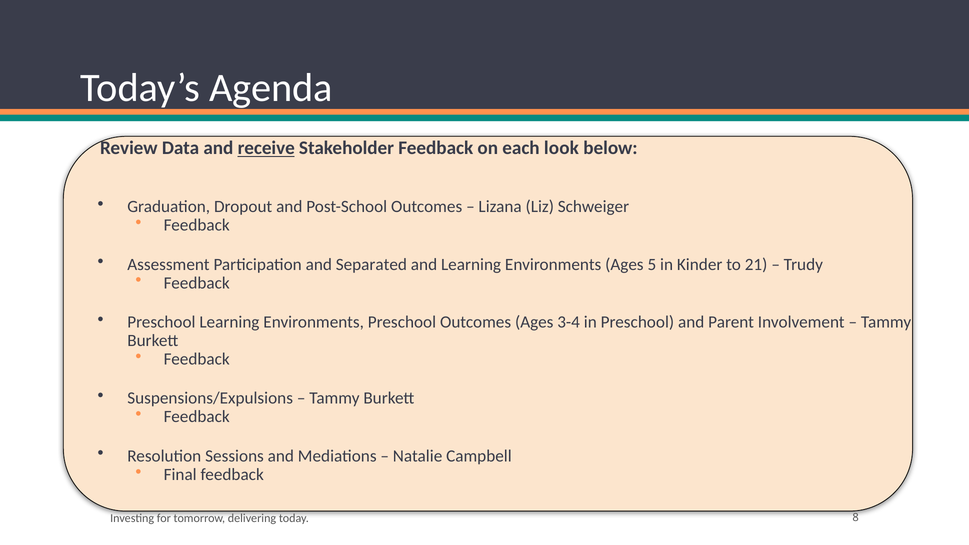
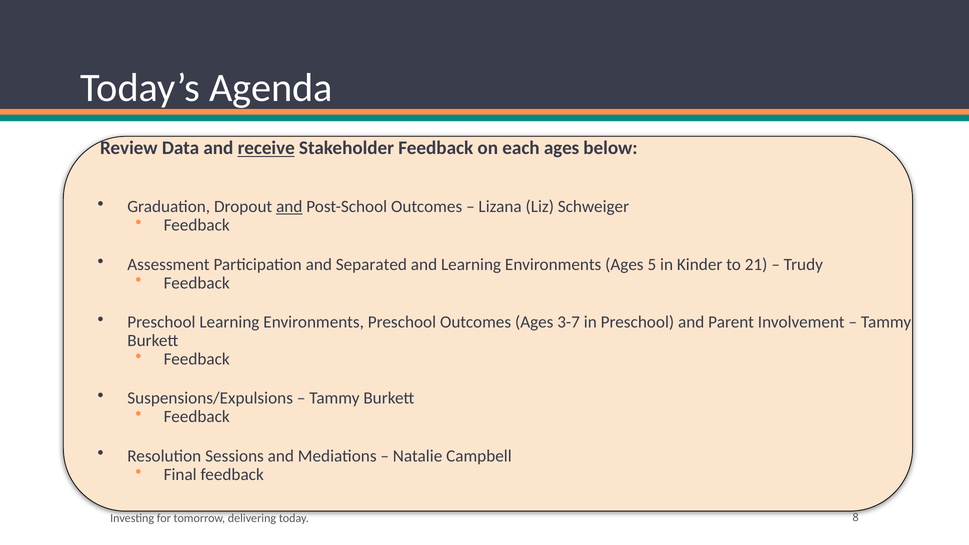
each look: look -> ages (562, 148)
and underline: none -> present (289, 207)
3-4: 3-4 -> 3-7 (569, 322)
